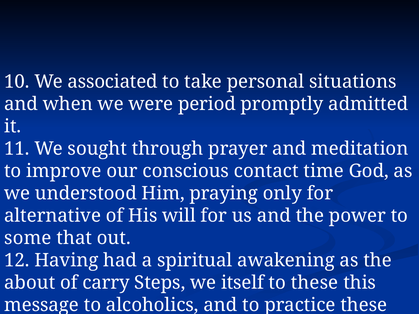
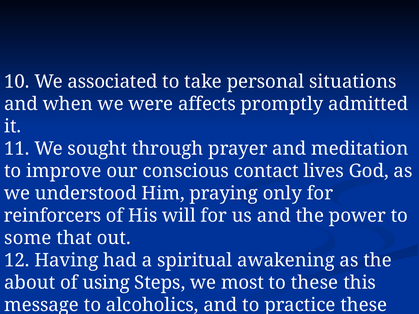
period: period -> affects (207, 104)
time: time -> lives (324, 171)
alternative: alternative -> reinforcers (53, 216)
carry: carry -> using (106, 283)
itself: itself -> most (243, 283)
